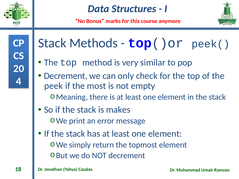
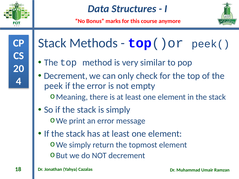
the most: most -> error (97, 86)
is makes: makes -> simply (118, 110)
